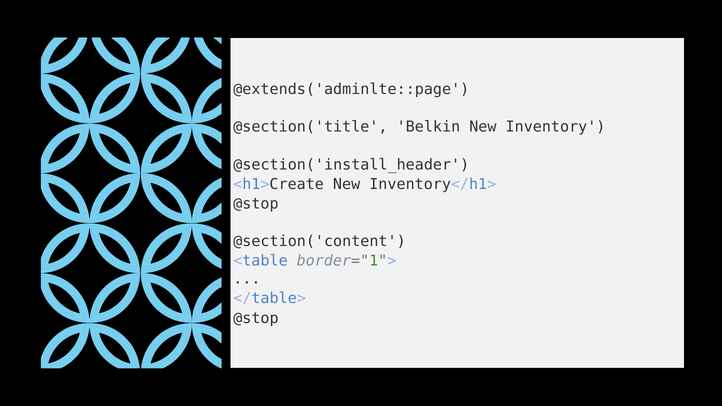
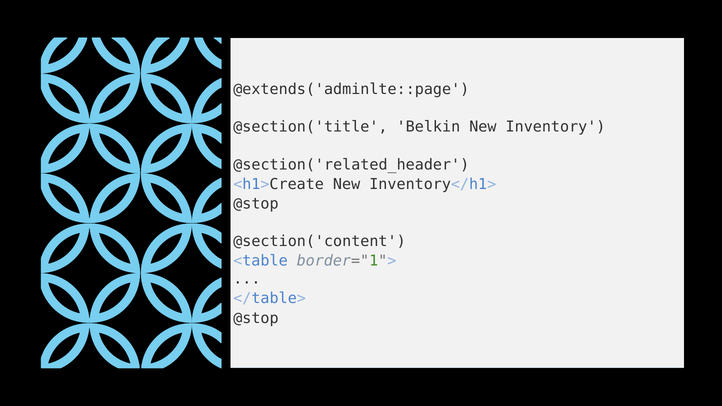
@section('install_header: @section('install_header -> @section('related_header (351, 165)
